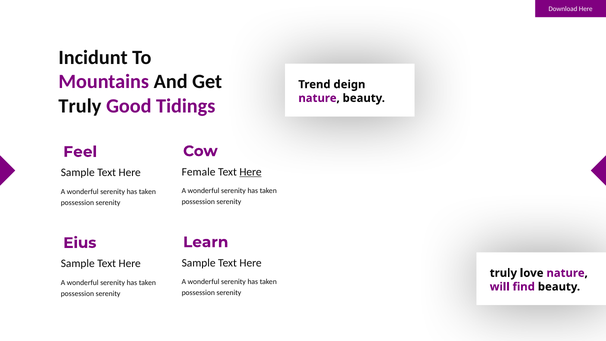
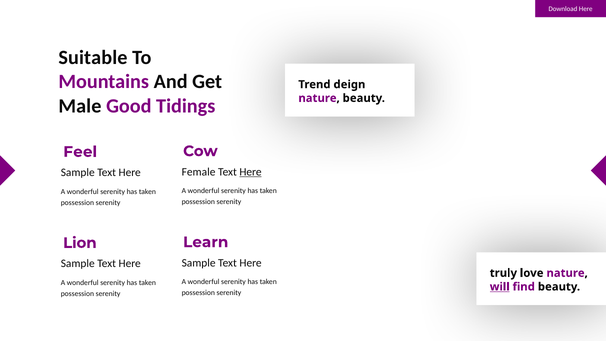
Incidunt: Incidunt -> Suitable (93, 57)
Truly: Truly -> Male (80, 106)
Eius: Eius -> Lion (80, 243)
will underline: none -> present (500, 287)
